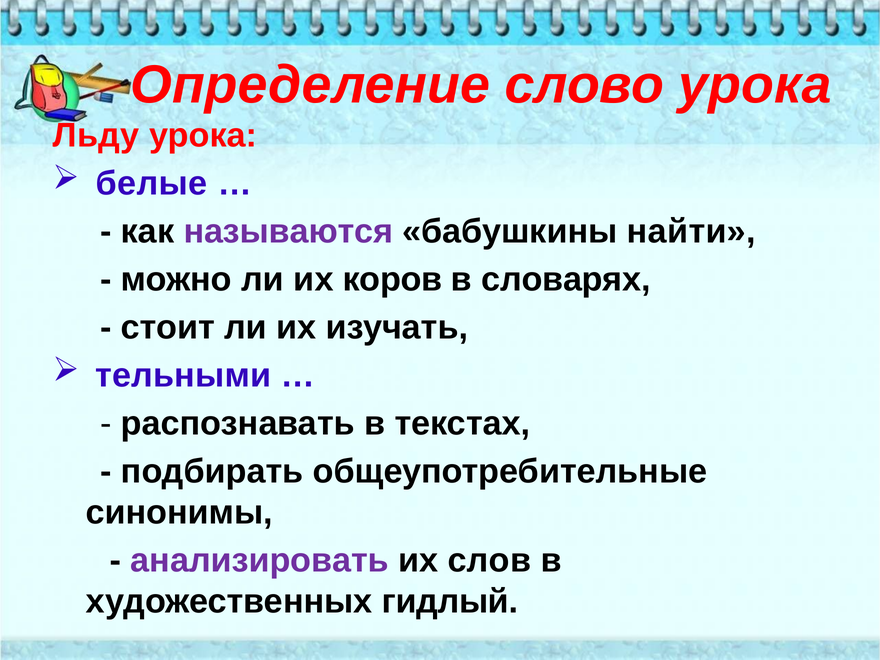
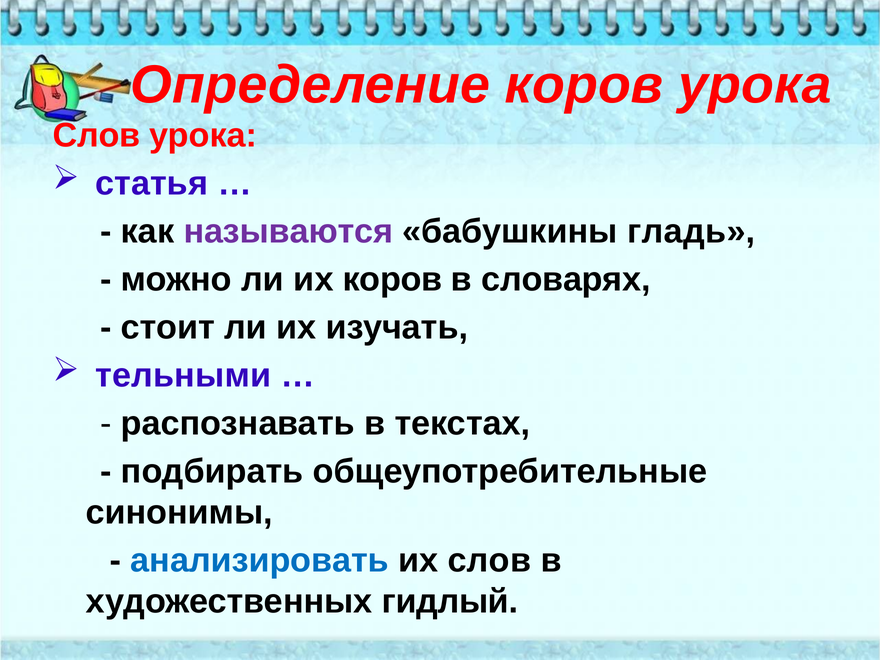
Определение слово: слово -> коров (584, 85)
Льду: Льду -> Слов (96, 136)
белые: белые -> статья (152, 184)
найти: найти -> гладь (691, 231)
анализировать colour: purple -> blue (260, 560)
